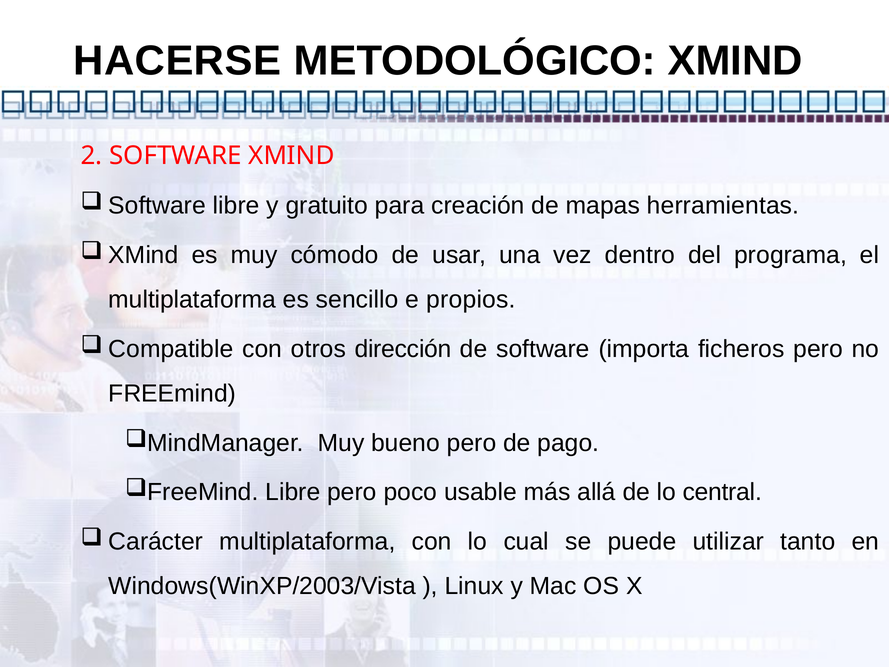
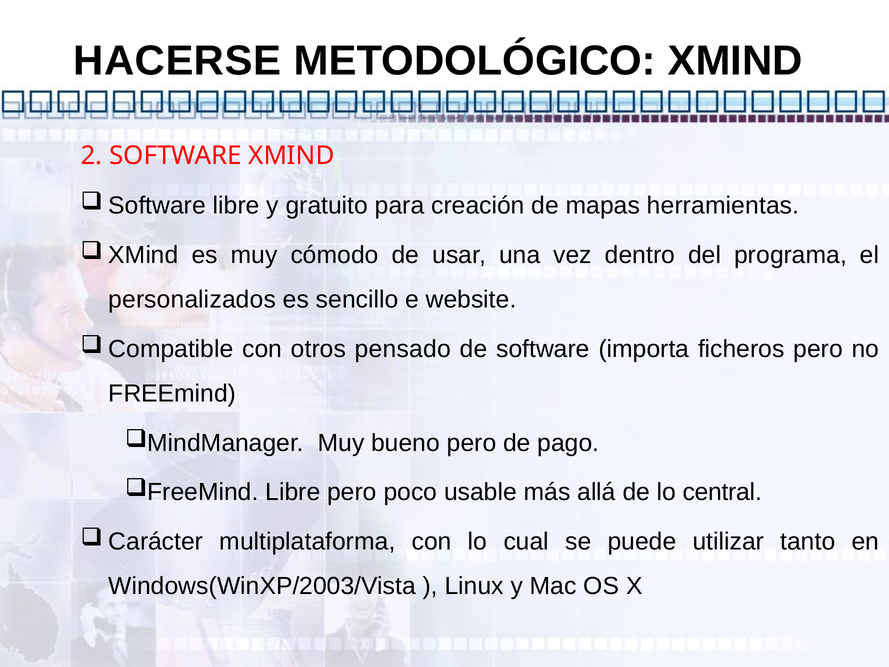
multiplataforma: multiplataforma -> personalizados (192, 299)
propios: propios -> website (471, 299)
dirección: dirección -> pensado (403, 349)
